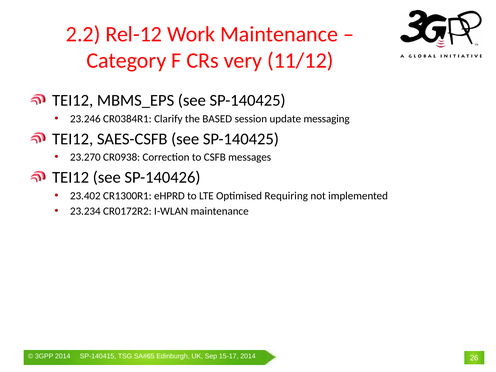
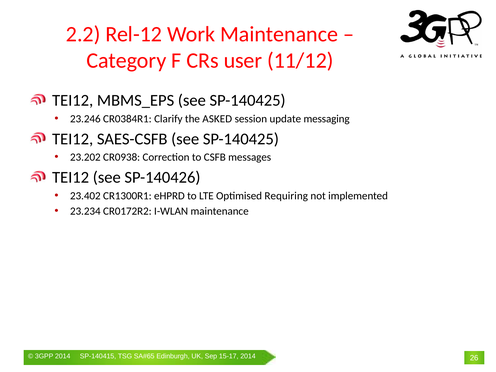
very: very -> user (243, 61)
BASED: BASED -> ASKED (217, 119)
23.270: 23.270 -> 23.202 (85, 157)
